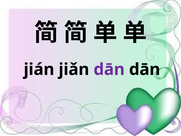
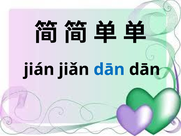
dān colour: purple -> blue (109, 69)
